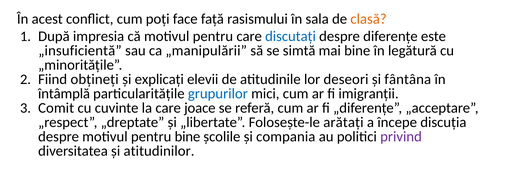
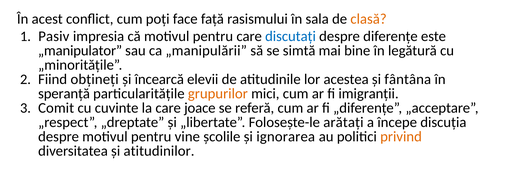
După: După -> Pasiv (54, 36)
„insuficientă: „insuficientă -> „manipulator (80, 50)
explicați: explicați -> încearcă (159, 79)
deseori: deseori -> acestea (346, 79)
întâmplă: întâmplă -> speranță (64, 93)
grupurilor colour: blue -> orange (218, 93)
pentru bine: bine -> vine (187, 136)
compania: compania -> ignorarea (286, 136)
privind colour: purple -> orange (401, 136)
